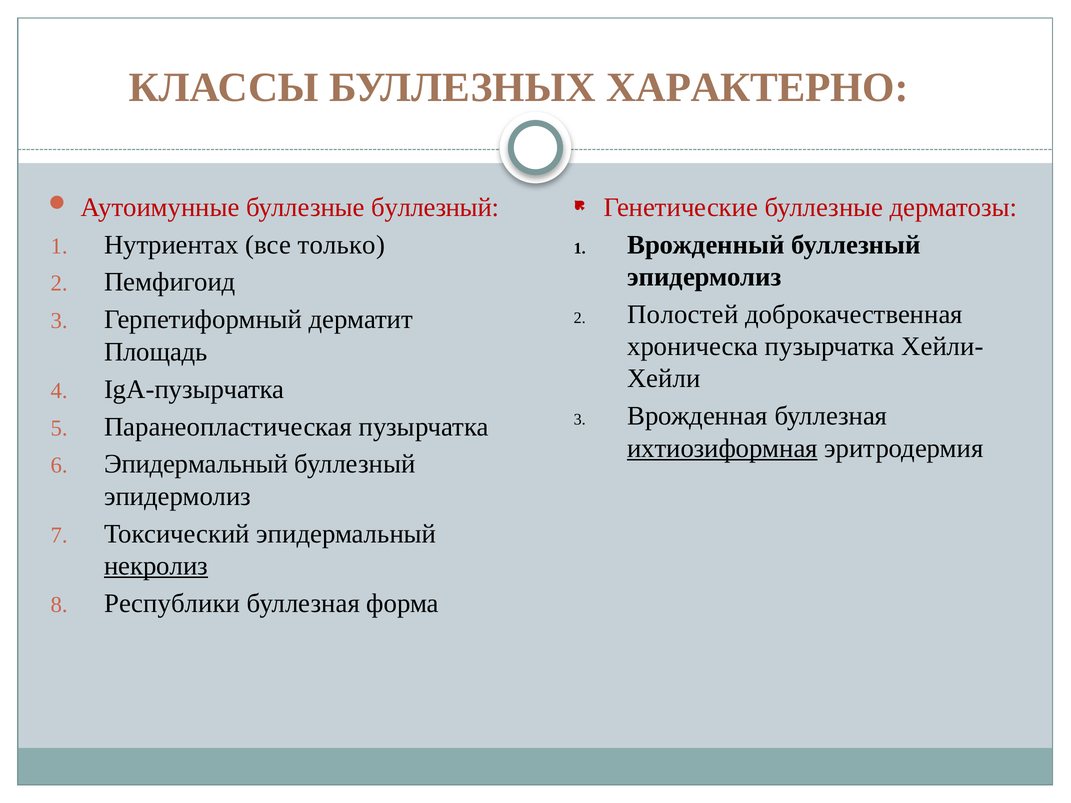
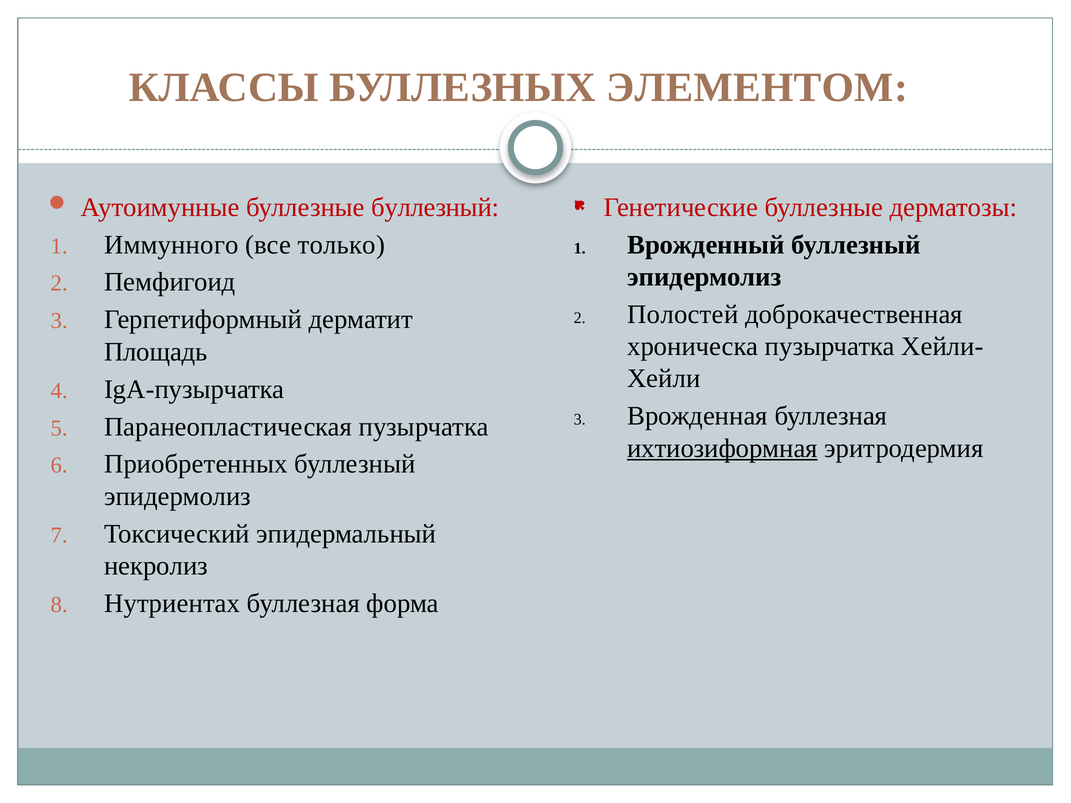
ХАРАКТЕРНО: ХАРАКТЕРНО -> ЭЛЕМЕНТОМ (757, 87)
Нутриентах: Нутриентах -> Иммунного (171, 245)
Эпидермальный: Эпидермальный -> Приобретенных (196, 464)
некролиз underline: present -> none (156, 566)
Республики: Республики -> Нутриентах (172, 604)
